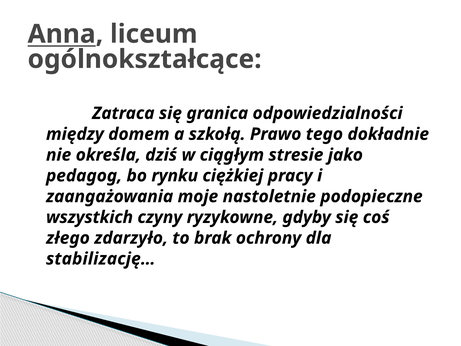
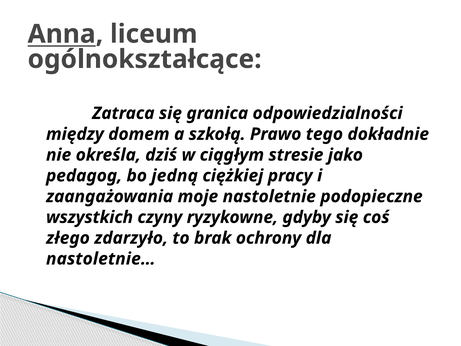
rynku: rynku -> jedną (175, 176)
stabilizację…: stabilizację… -> nastoletnie… (101, 259)
